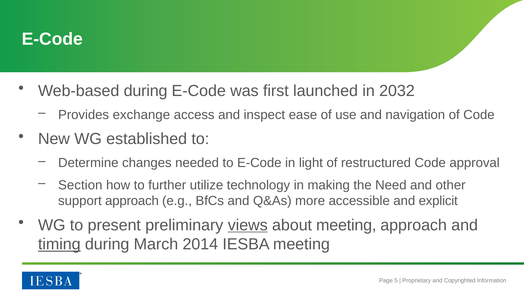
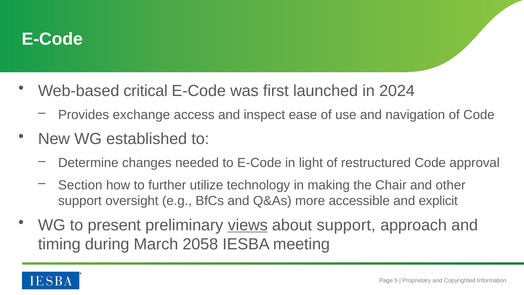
Web-based during: during -> critical (146, 91)
2032: 2032 -> 2024 (397, 91)
Need: Need -> Chair (391, 185)
support approach: approach -> oversight (132, 201)
about meeting: meeting -> support (346, 225)
timing underline: present -> none (59, 244)
2014: 2014 -> 2058 (200, 244)
